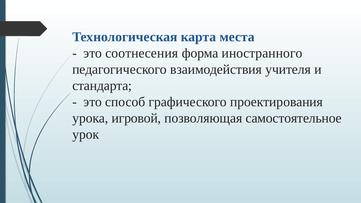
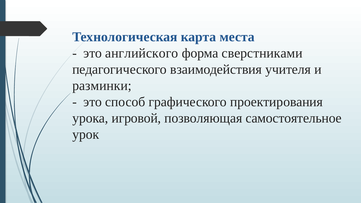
соотнесения: соотнесения -> английского (142, 53)
иностранного: иностранного -> сверстниками (262, 53)
стандарта: стандарта -> разминки (102, 86)
